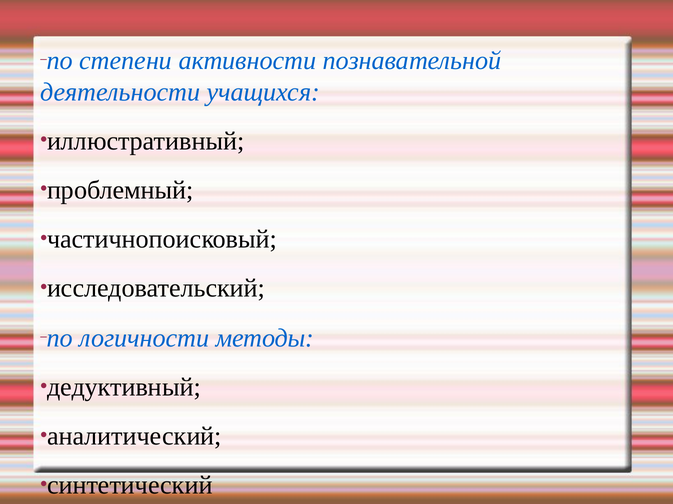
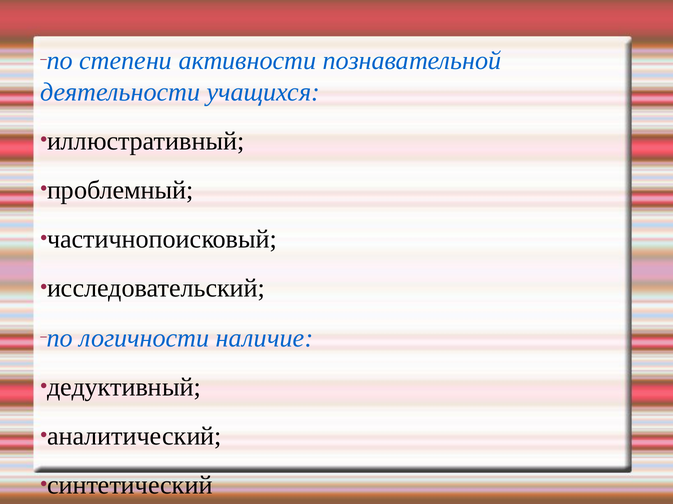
методы: методы -> наличие (265, 339)
